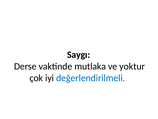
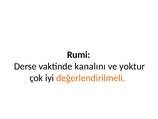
Saygı: Saygı -> Rumi (79, 54)
mutlaka: mutlaka -> kanalını (90, 66)
değerlendirilmeli colour: blue -> orange (91, 78)
